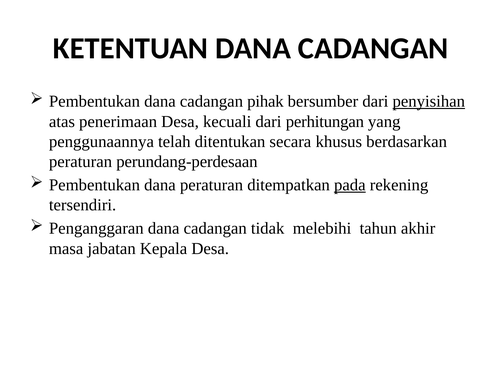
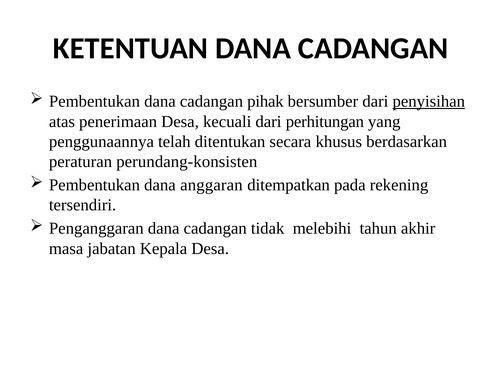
perundang-perdesaan: perundang-perdesaan -> perundang-konsisten (187, 162)
dana peraturan: peraturan -> anggaran (211, 185)
pada underline: present -> none (350, 185)
